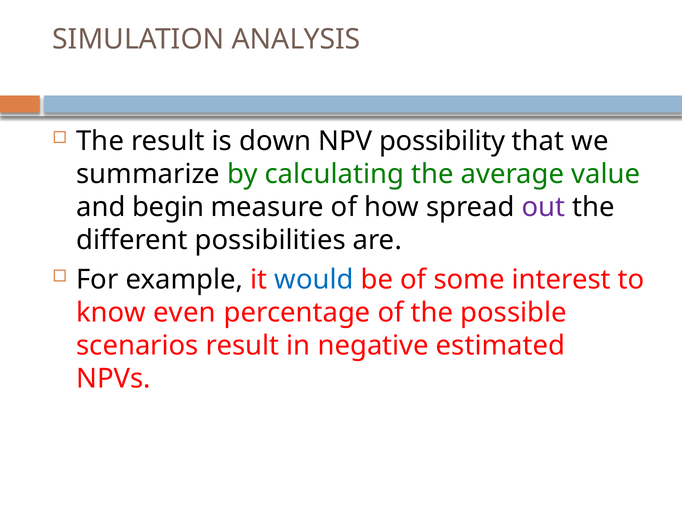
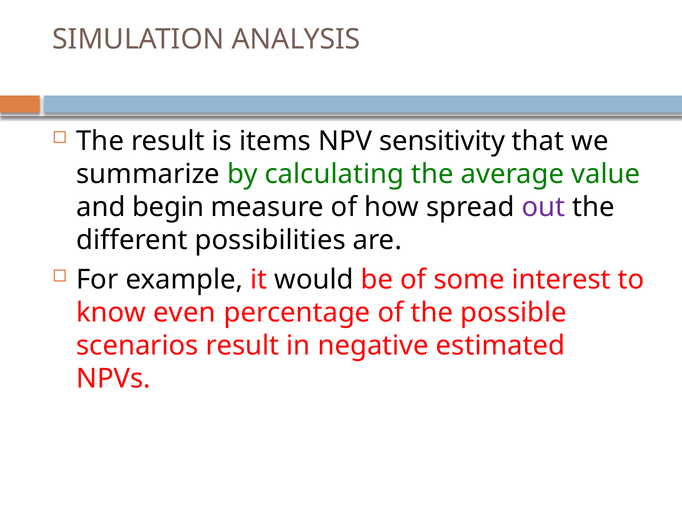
down: down -> items (275, 141)
possibility: possibility -> sensitivity (442, 141)
would colour: blue -> black (314, 280)
